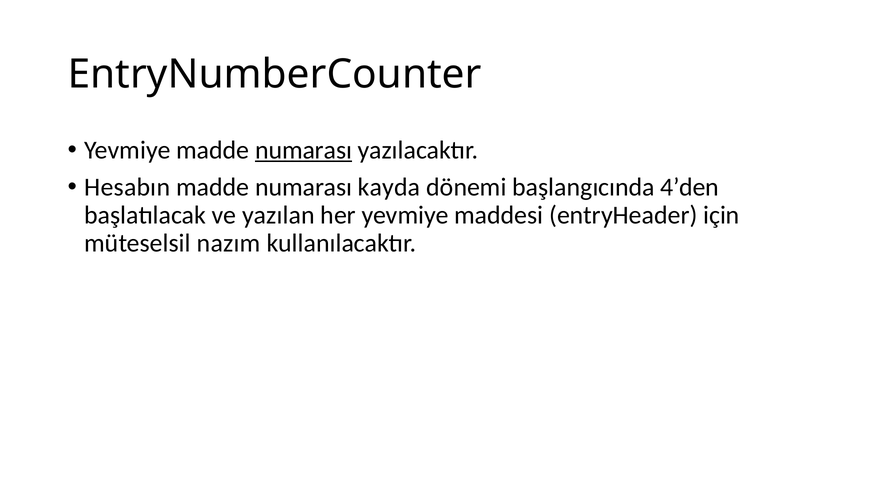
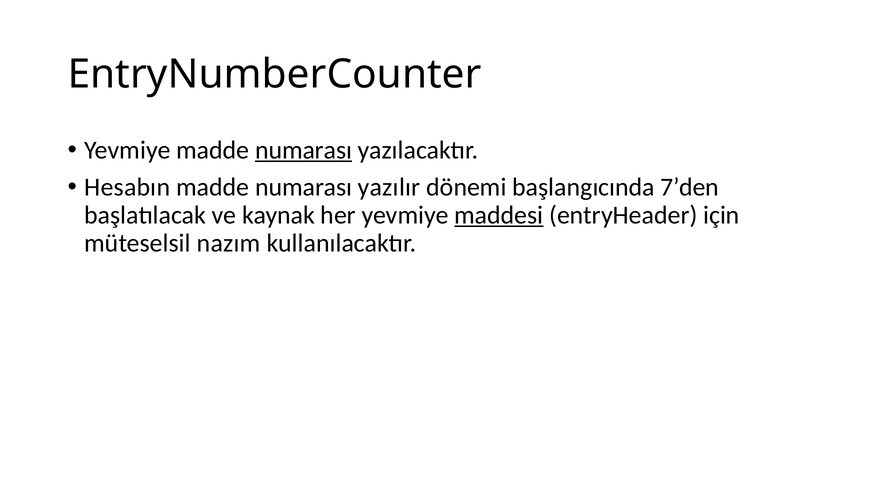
kayda: kayda -> yazılır (389, 187)
4’den: 4’den -> 7’den (690, 187)
yazılan: yazılan -> kaynak (278, 215)
maddesi underline: none -> present (499, 215)
